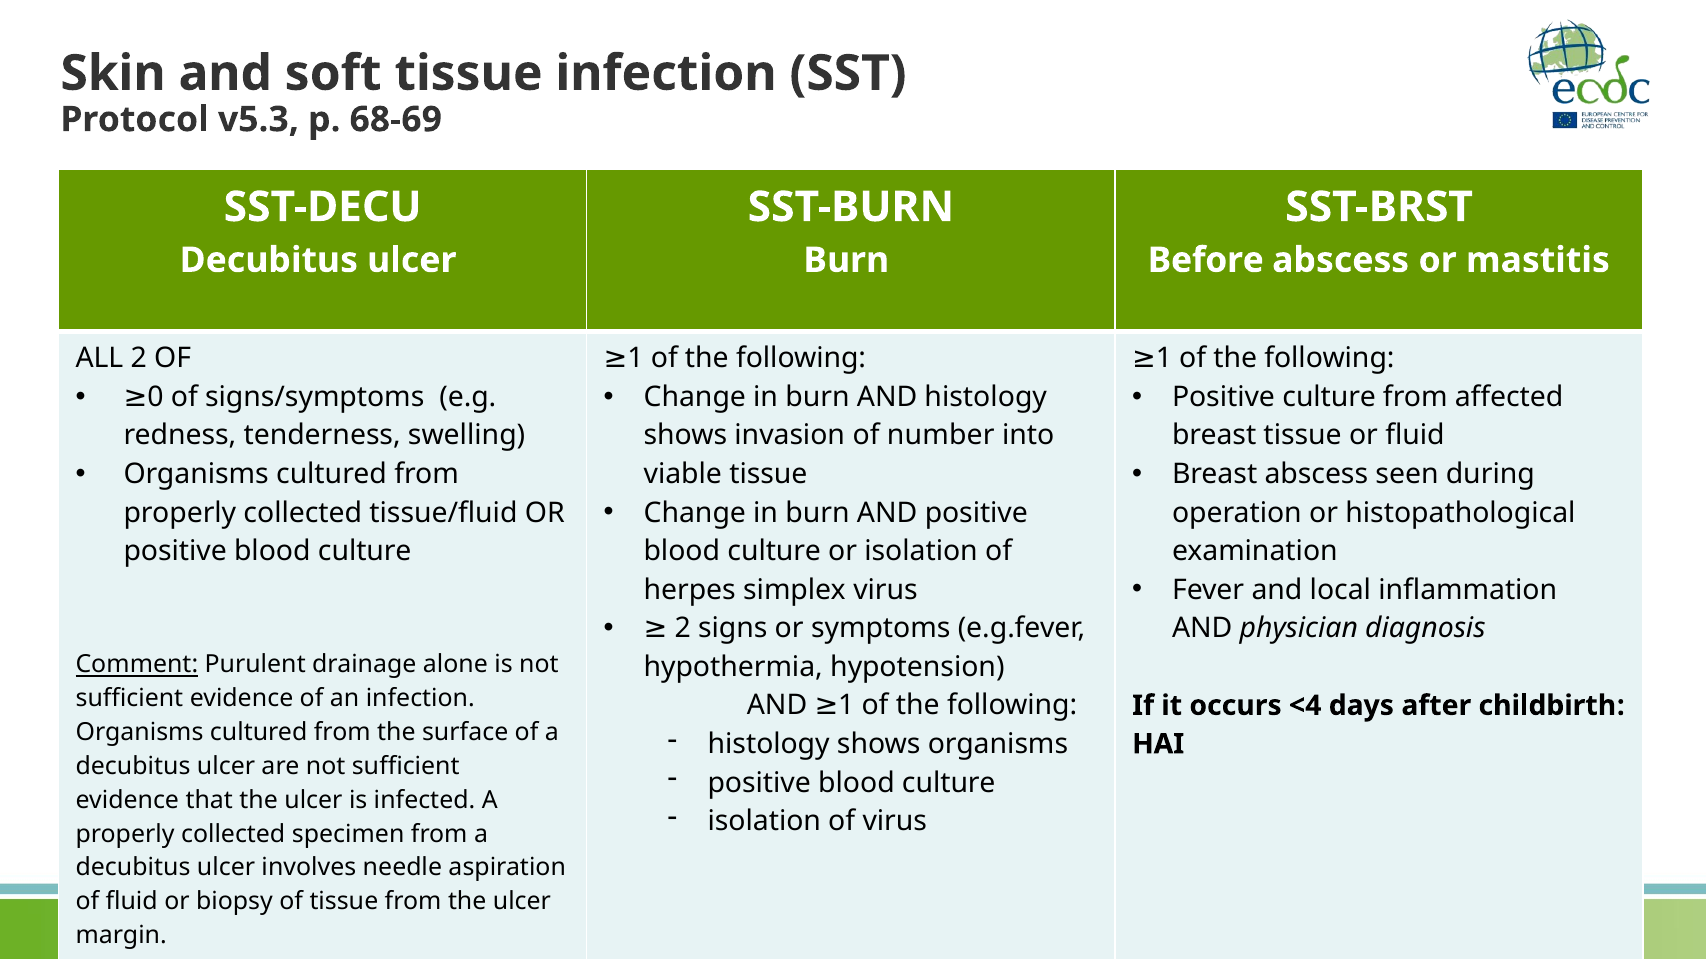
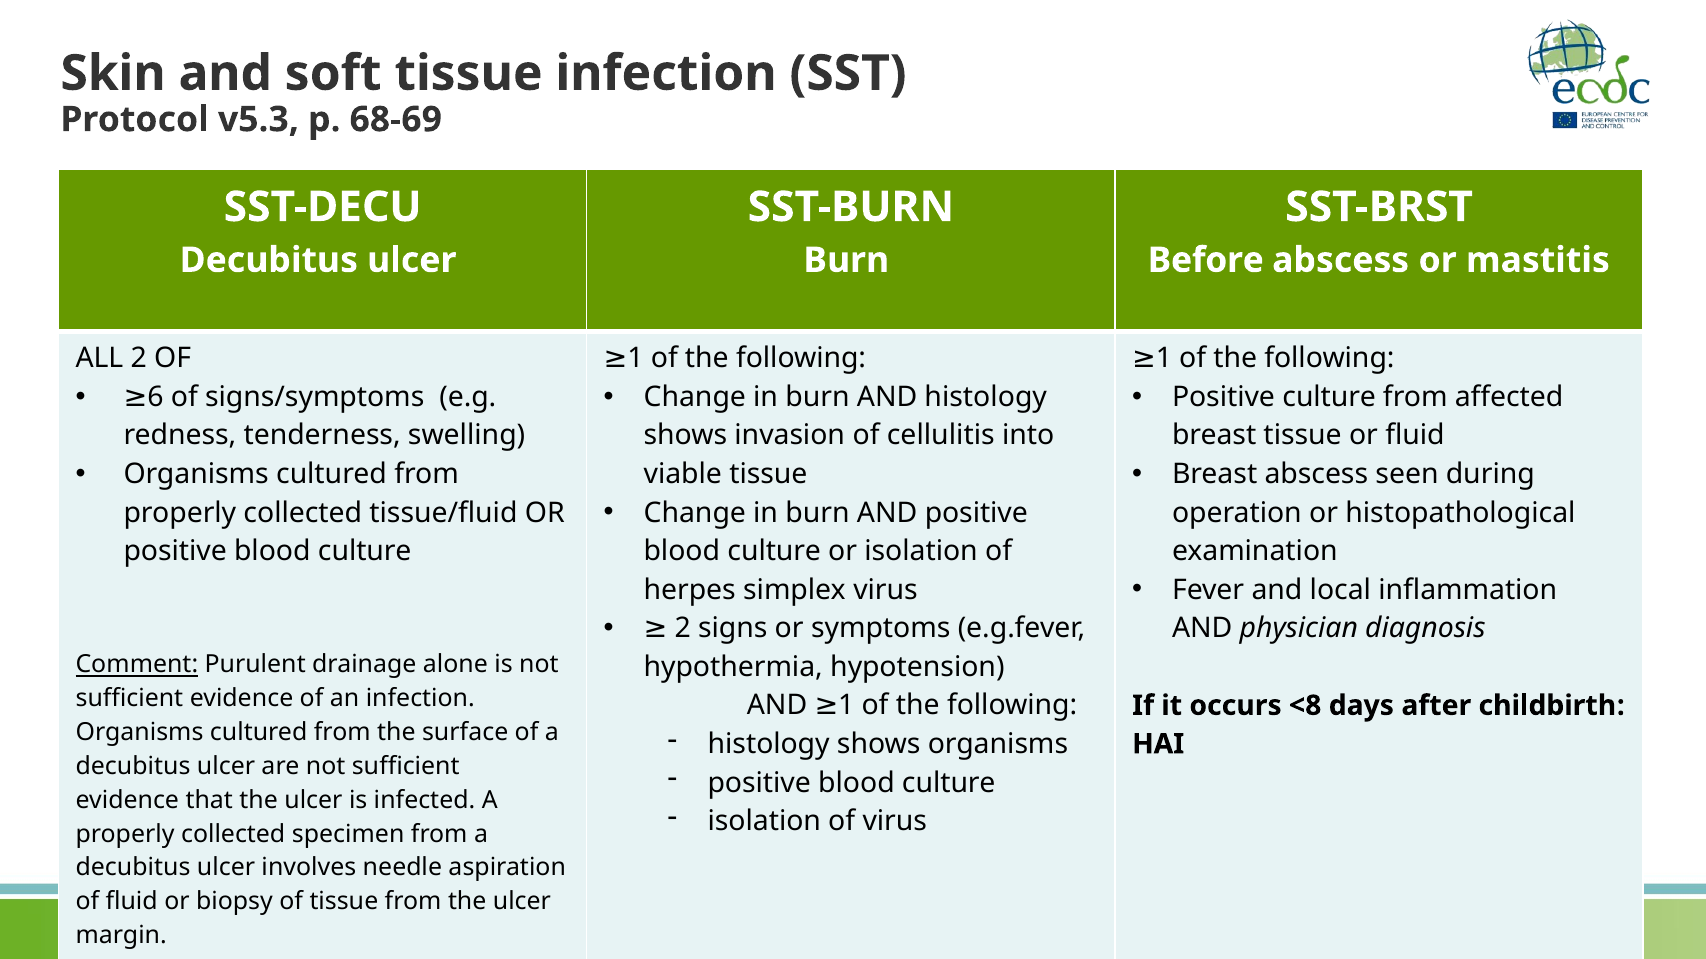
0: 0 -> 6 (155, 397)
number: number -> cellulitis (941, 436)
<4: <4 -> <8 (1305, 706)
